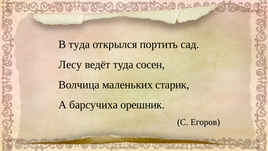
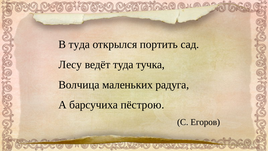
сосен: сосен -> тучка (150, 65)
старик: старик -> радуга (172, 85)
орешник: орешник -> пёстрою (143, 105)
